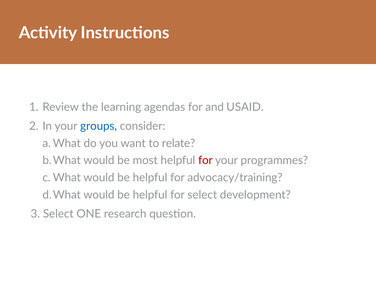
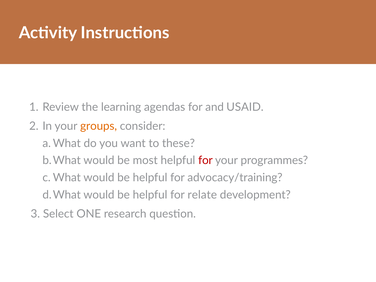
groups colour: blue -> orange (99, 126)
relate: relate -> these (178, 143)
for select: select -> relate (202, 195)
